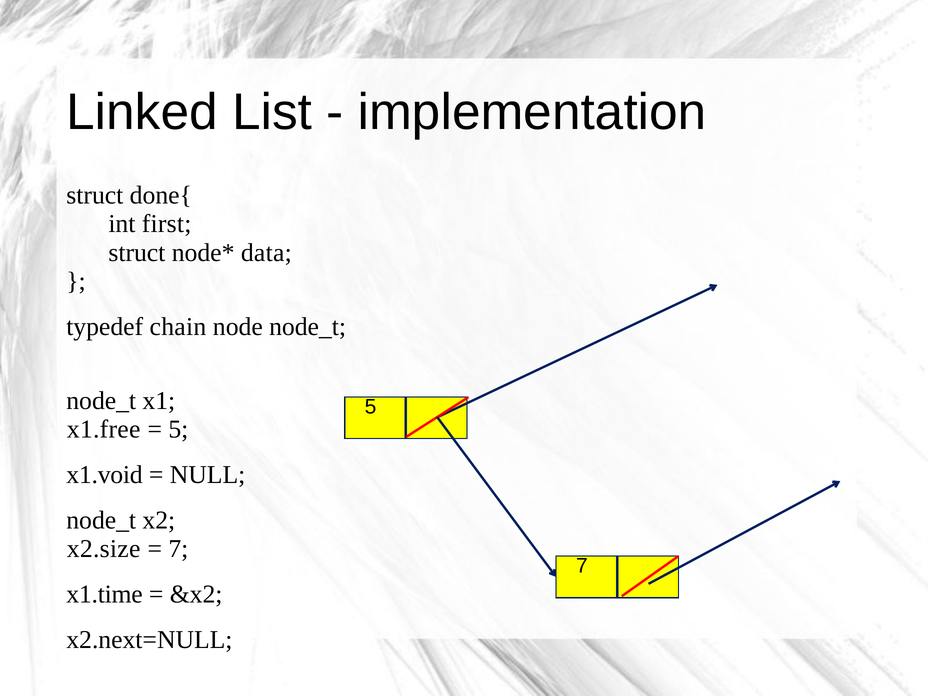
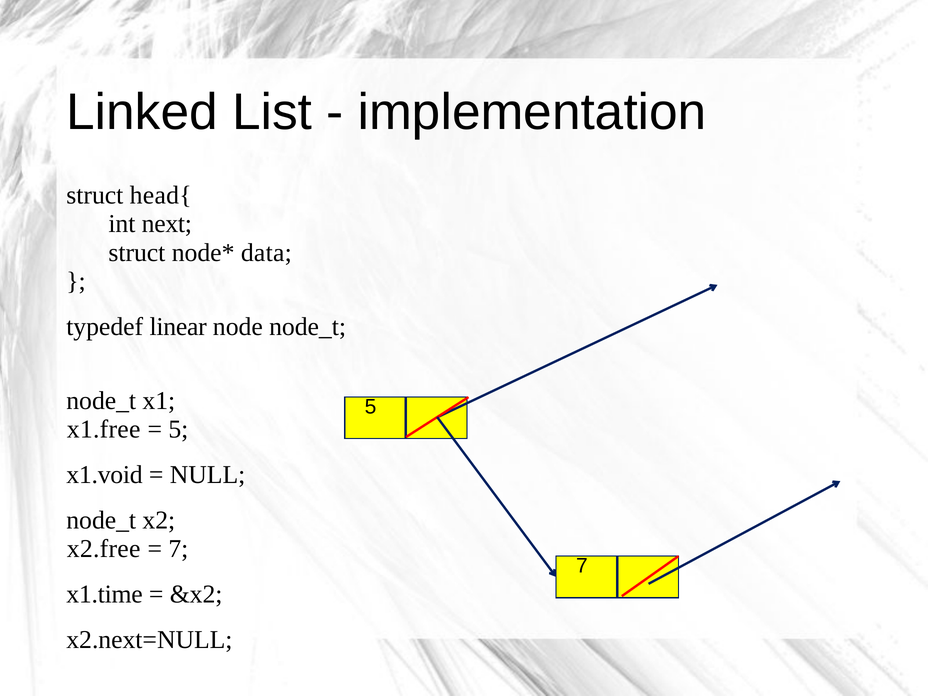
done{: done{ -> head{ (161, 195)
first: first -> next (167, 224)
chain: chain -> linear (178, 327)
x2.size: x2.size -> x2.free (104, 549)
